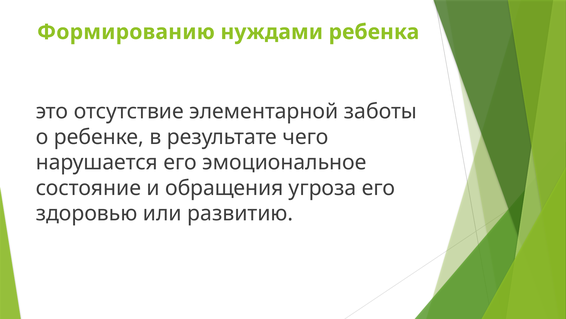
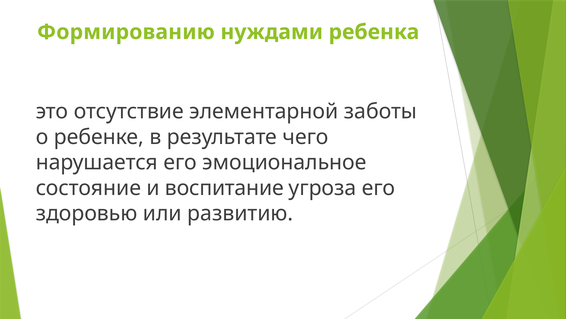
обращения: обращения -> воспитание (224, 188)
